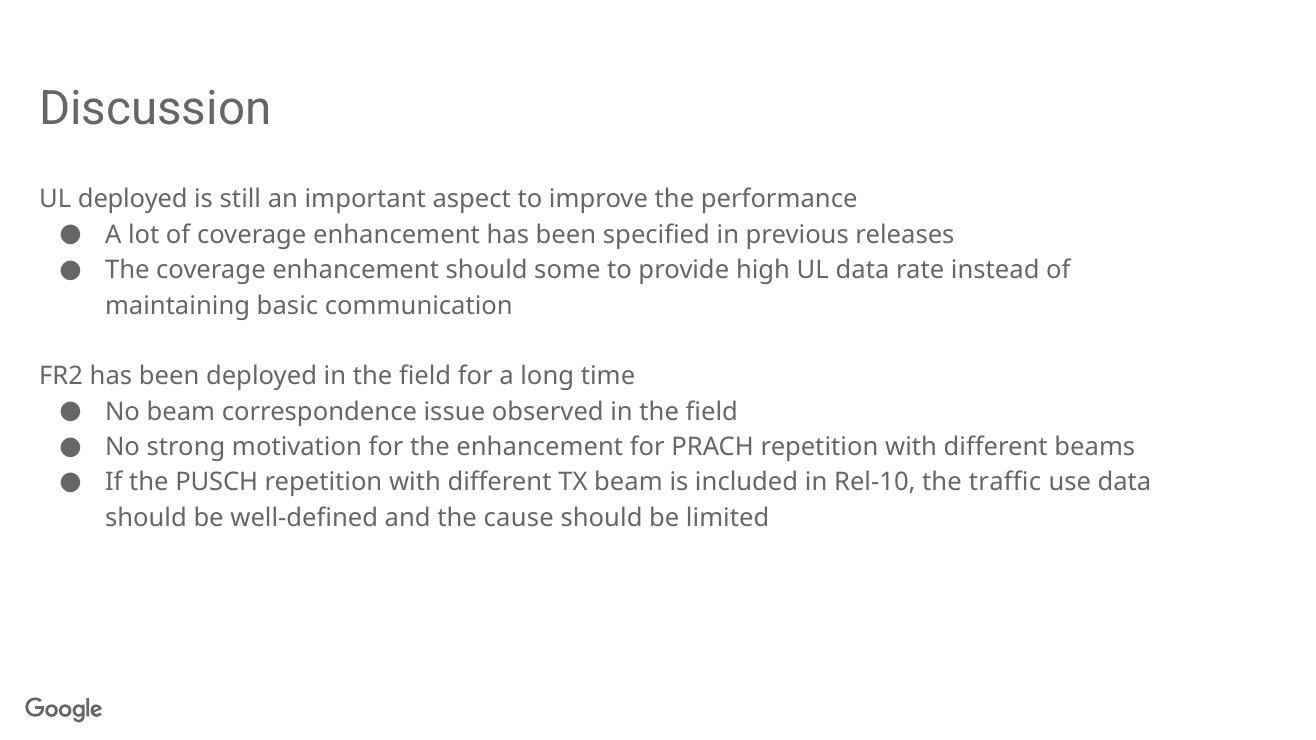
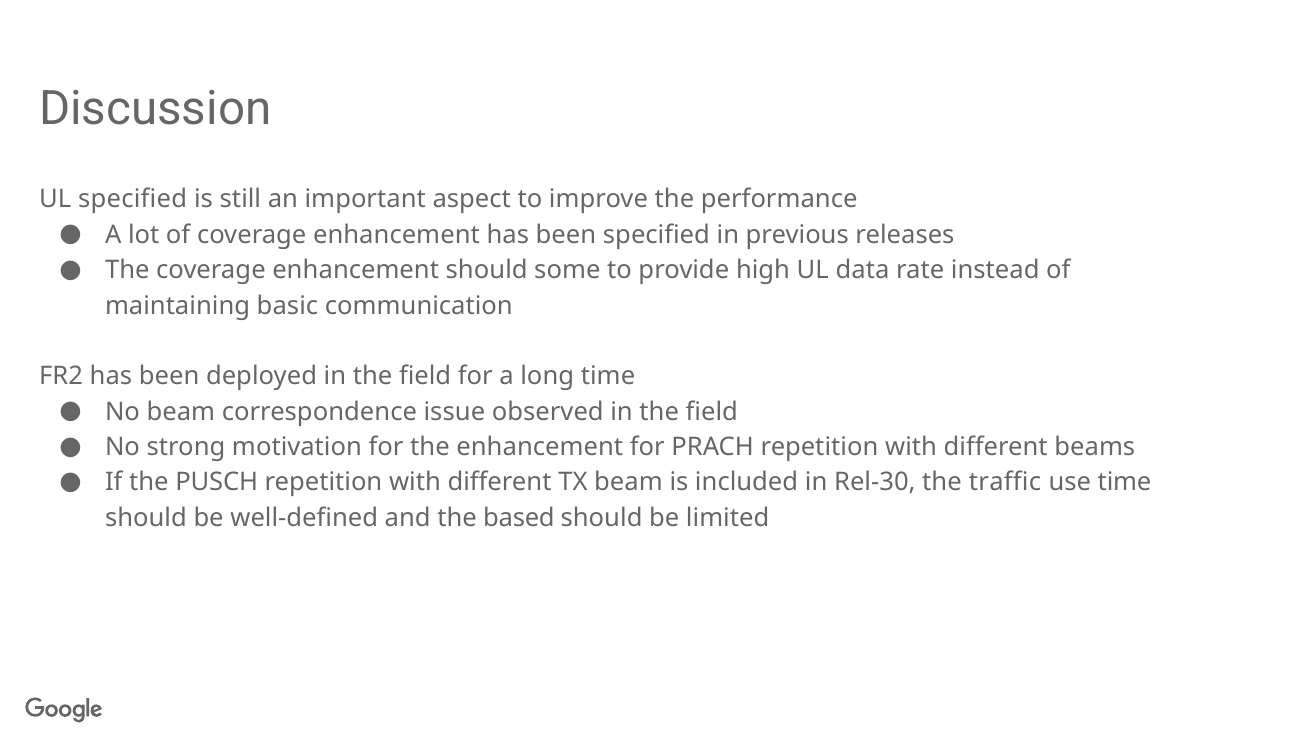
UL deployed: deployed -> specified (133, 200)
Rel-10: Rel-10 -> Rel-30 (875, 483)
use data: data -> time (1125, 483)
cause: cause -> based (519, 518)
